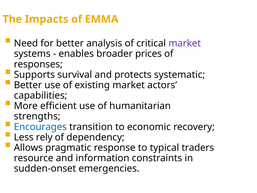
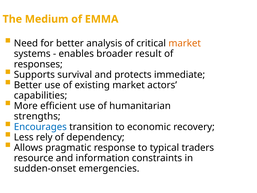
Impacts: Impacts -> Medium (47, 19)
market colour: purple -> orange (185, 43)
prices: prices -> result (148, 54)
systematic: systematic -> immediate (180, 75)
